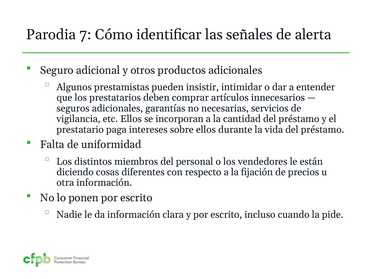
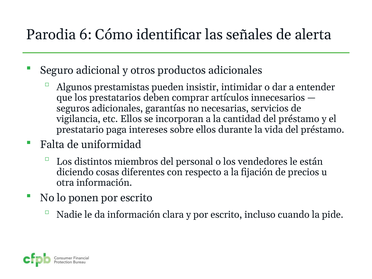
7: 7 -> 6 (86, 35)
